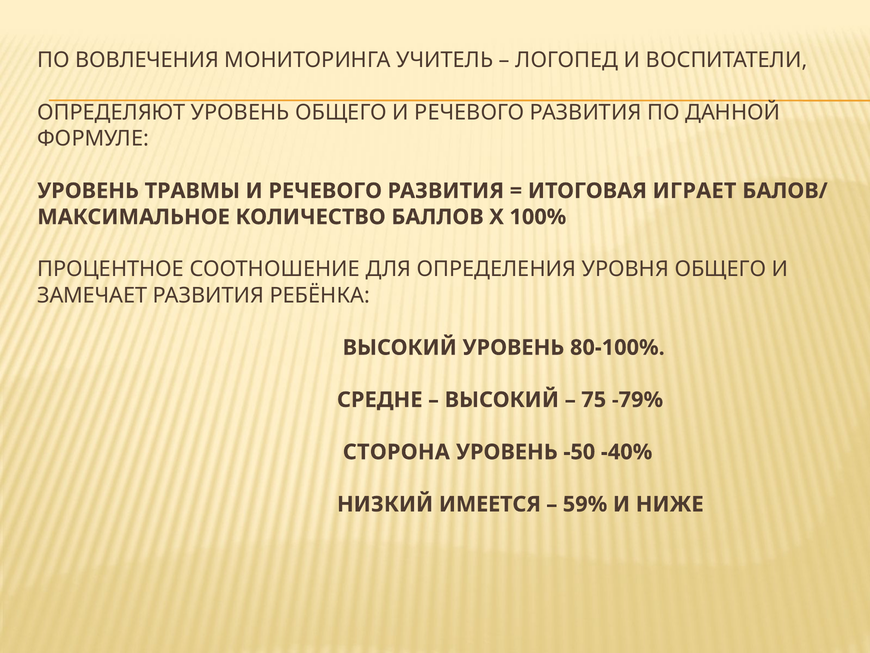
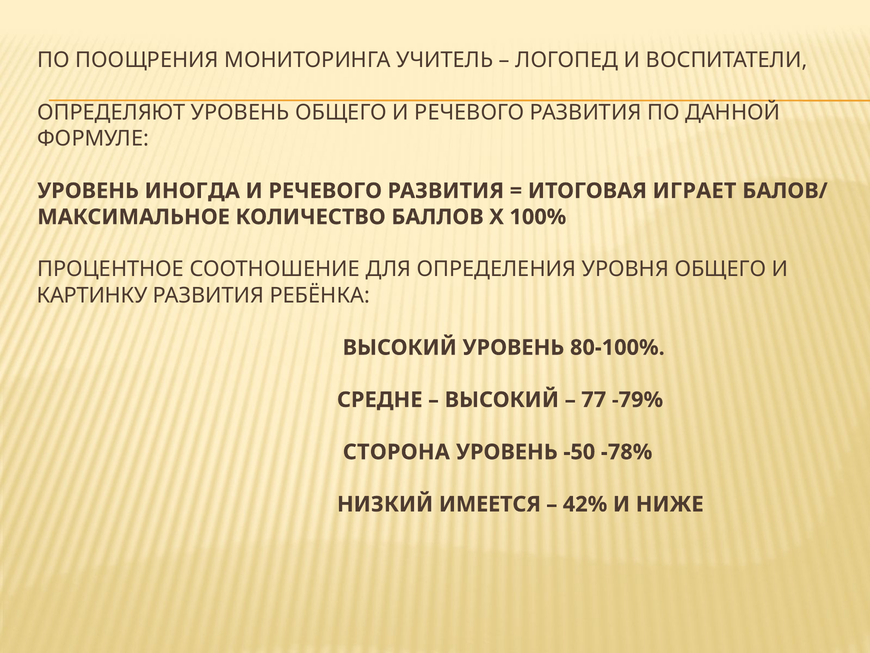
ВОВЛЕЧЕНИЯ: ВОВЛЕЧЕНИЯ -> ПООЩРЕНИЯ (147, 60)
ТРАВМЫ: ТРАВМЫ -> ИНОГДА (192, 191)
ЗАМЕЧАЕТ: ЗАМЕЧАЕТ -> КАРТИНКУ (92, 295)
75: 75 -> 77 (594, 400)
-40%: -40% -> -78% (627, 452)
59%: 59% -> 42% (585, 504)
